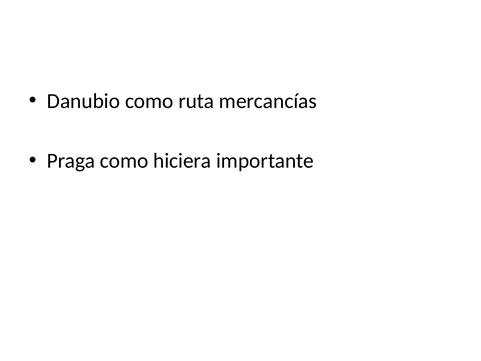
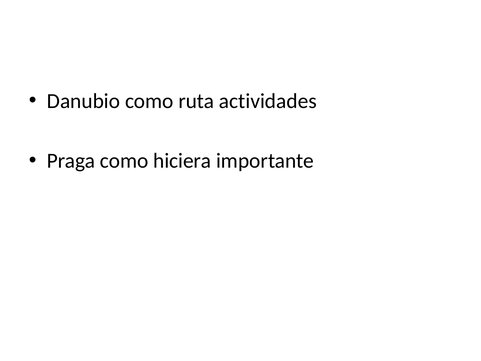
mercancías: mercancías -> actividades (268, 101)
